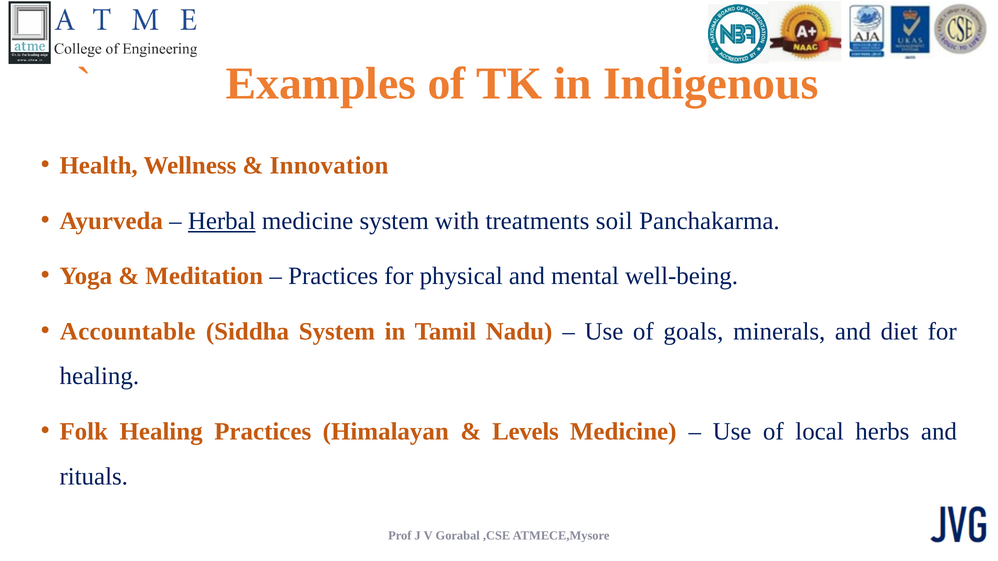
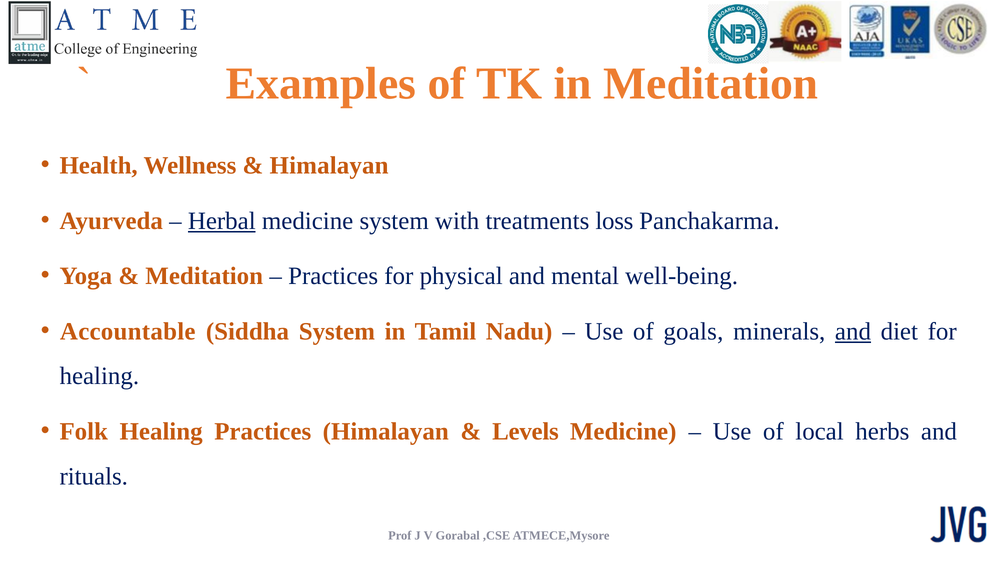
in Indigenous: Indigenous -> Meditation (711, 84)
Innovation: Innovation -> Himalayan (329, 166)
soil: soil -> loss (614, 221)
and underline: none -> present (853, 332)
